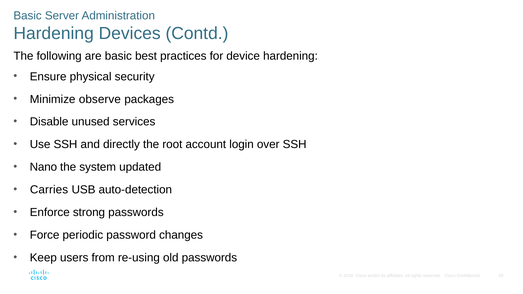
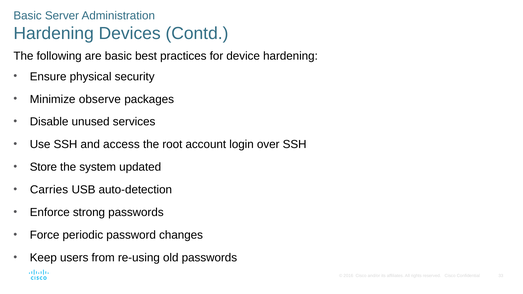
directly: directly -> access (121, 145)
Nano: Nano -> Store (43, 167)
